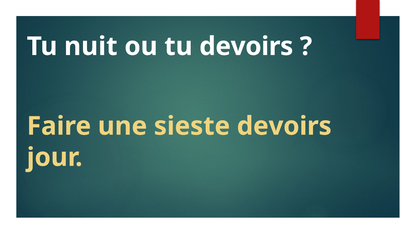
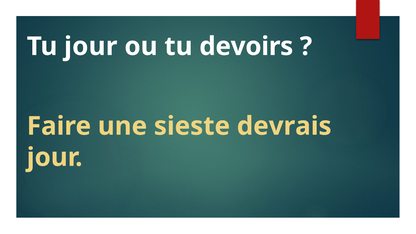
Tu nuit: nuit -> jour (91, 46)
sieste devoirs: devoirs -> devrais (284, 126)
